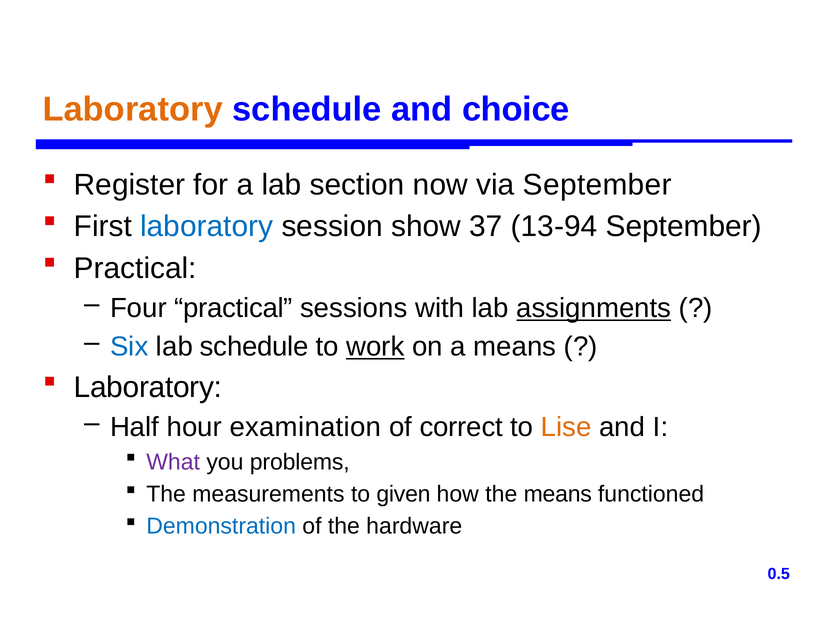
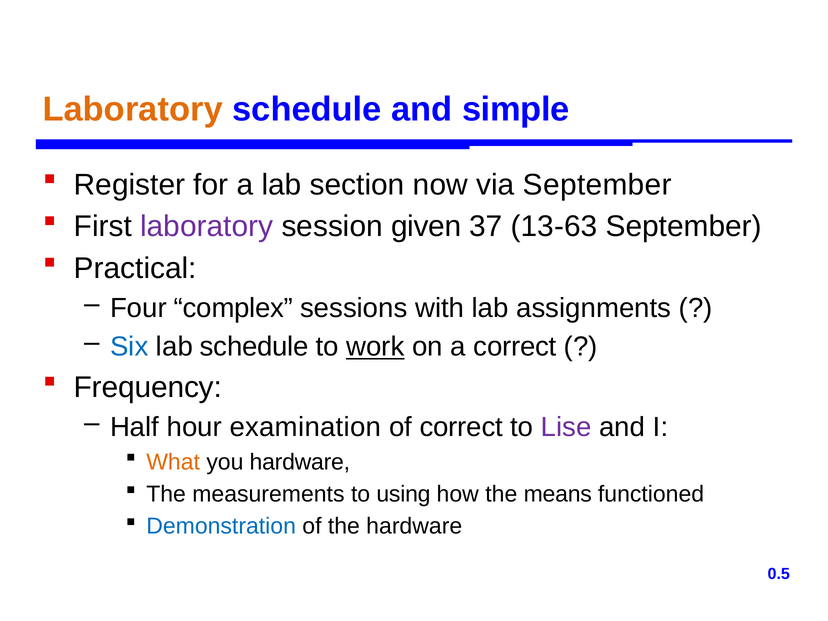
choice: choice -> simple (516, 109)
laboratory colour: blue -> purple (207, 227)
show: show -> given (426, 227)
13-94: 13-94 -> 13-63 (554, 227)
Four practical: practical -> complex (233, 308)
assignments underline: present -> none (594, 308)
a means: means -> correct (515, 347)
Laboratory: Laboratory -> Frequency (148, 387)
Lise colour: orange -> purple (566, 427)
What colour: purple -> orange (173, 462)
you problems: problems -> hardware (300, 462)
given: given -> using (403, 494)
